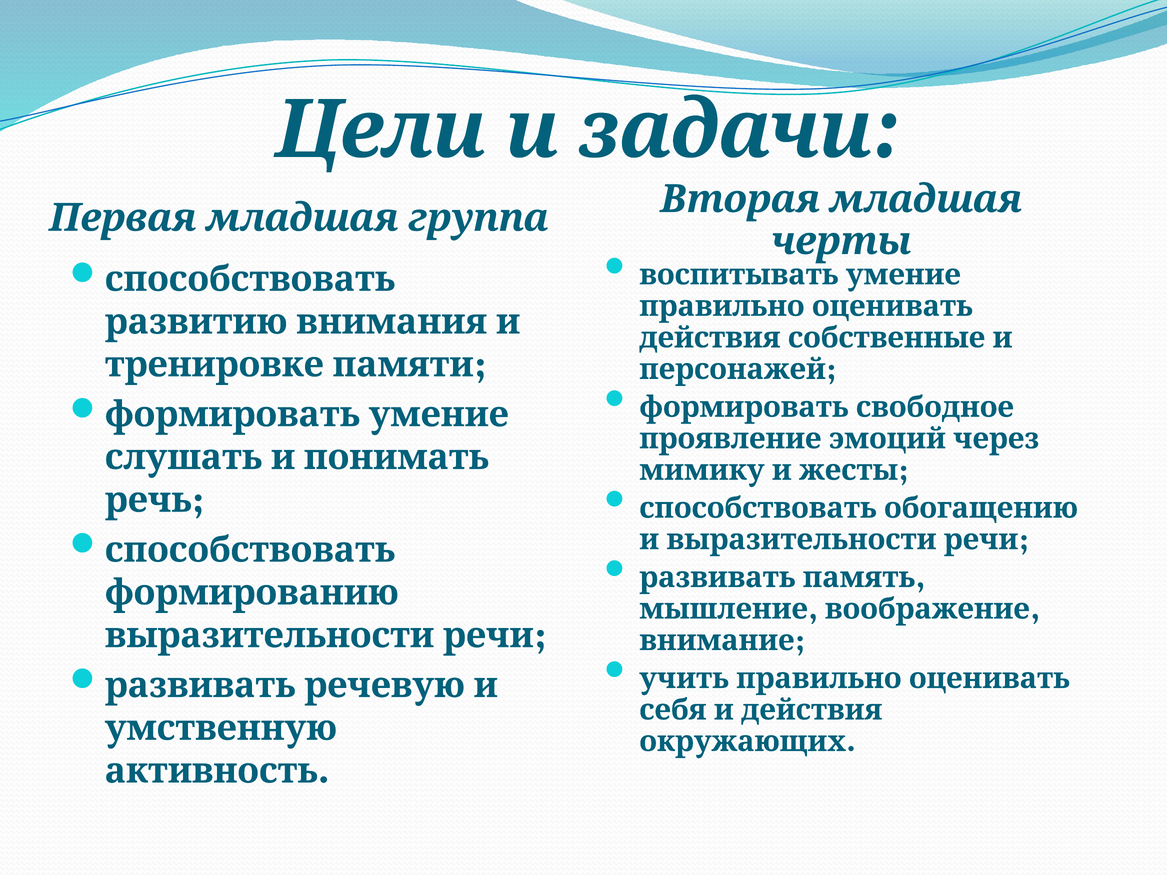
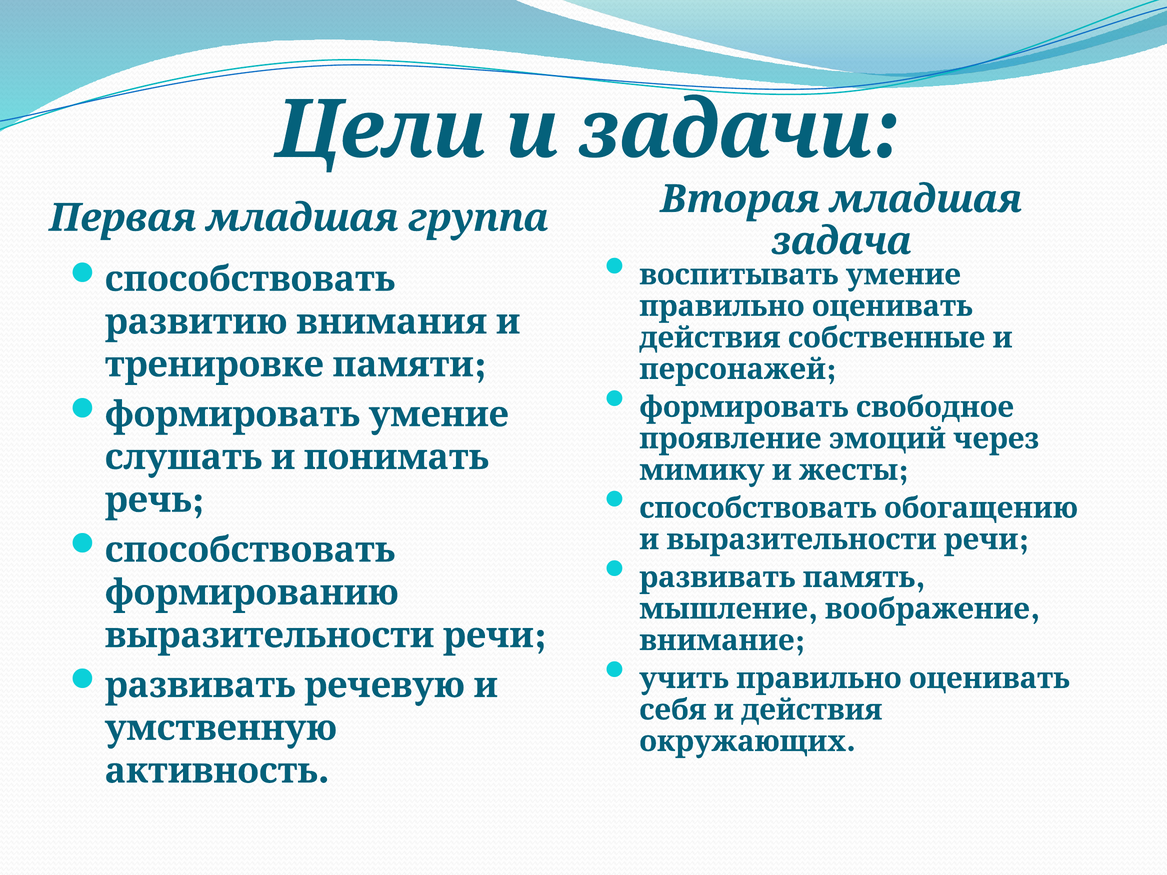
черты: черты -> задача (841, 241)
